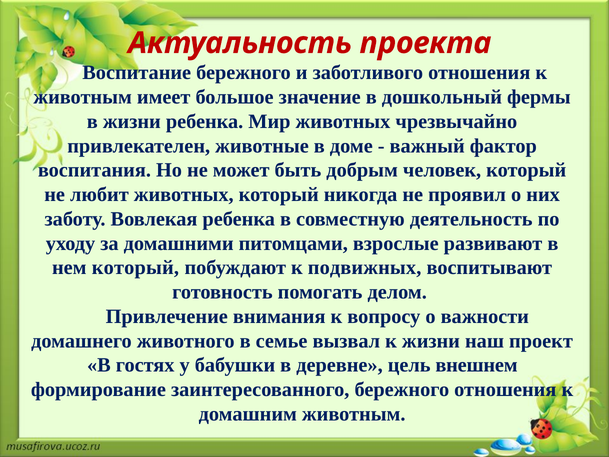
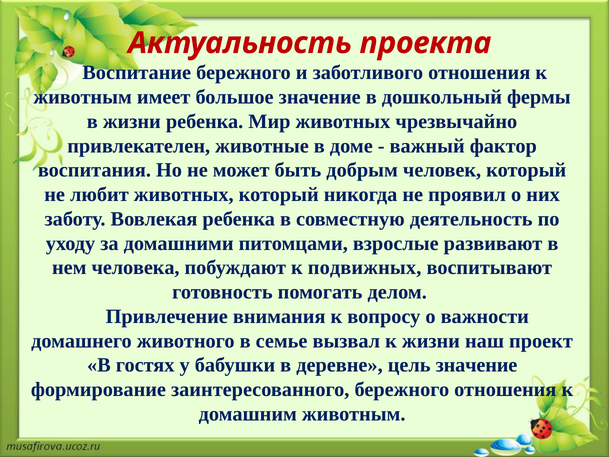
нем который: который -> человека (136, 268)
цель внешнем: внешнем -> значение (477, 365)
